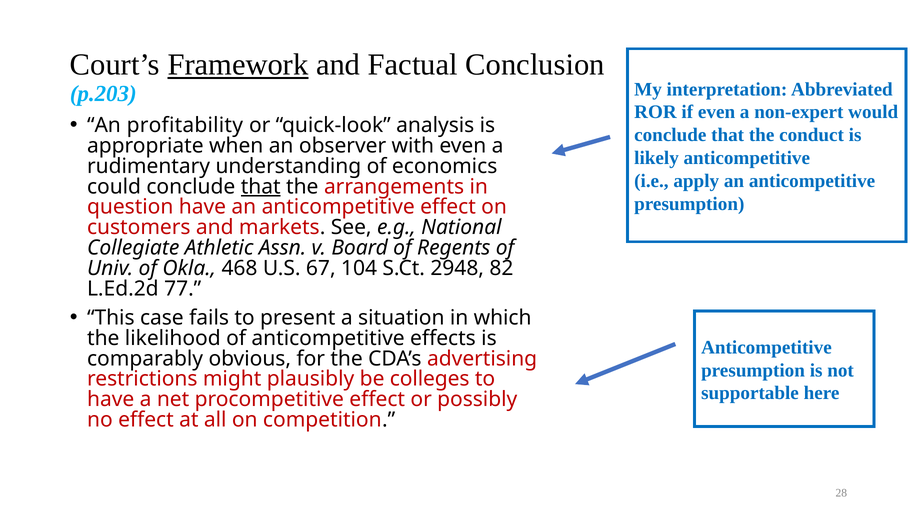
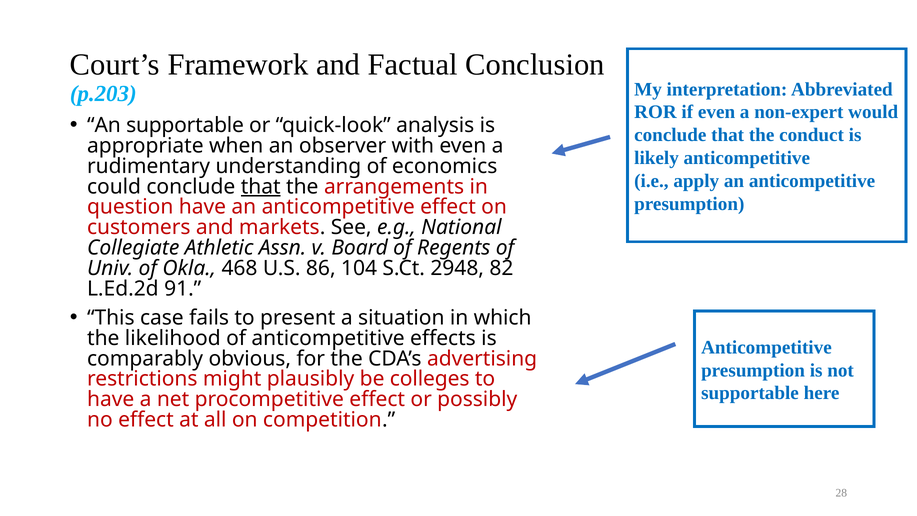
Framework underline: present -> none (238, 65)
An profitability: profitability -> supportable (185, 125)
67: 67 -> 86 (321, 268)
77: 77 -> 91 (183, 289)
